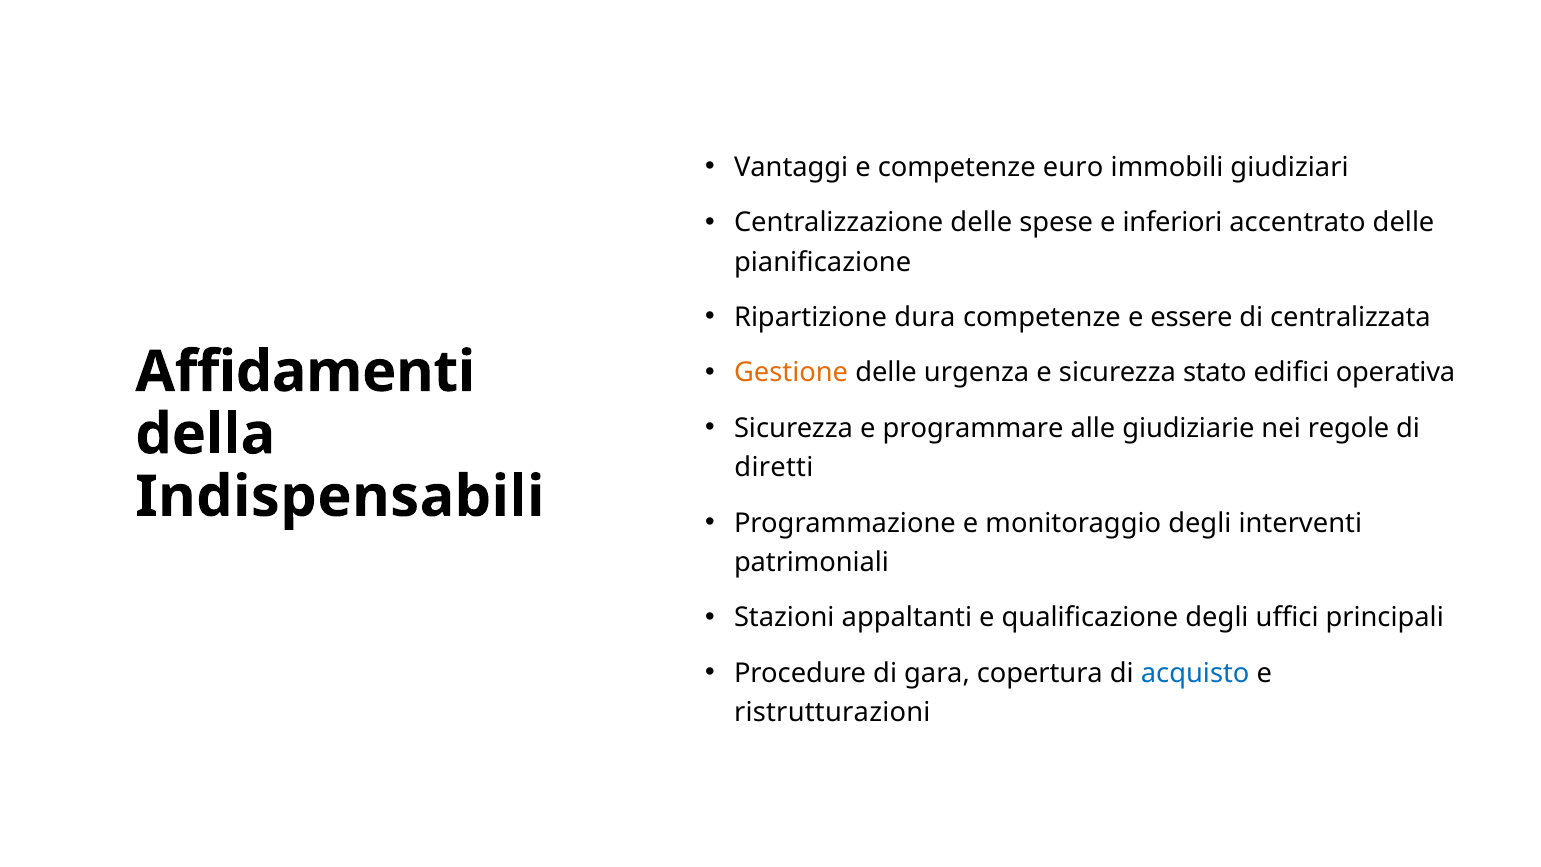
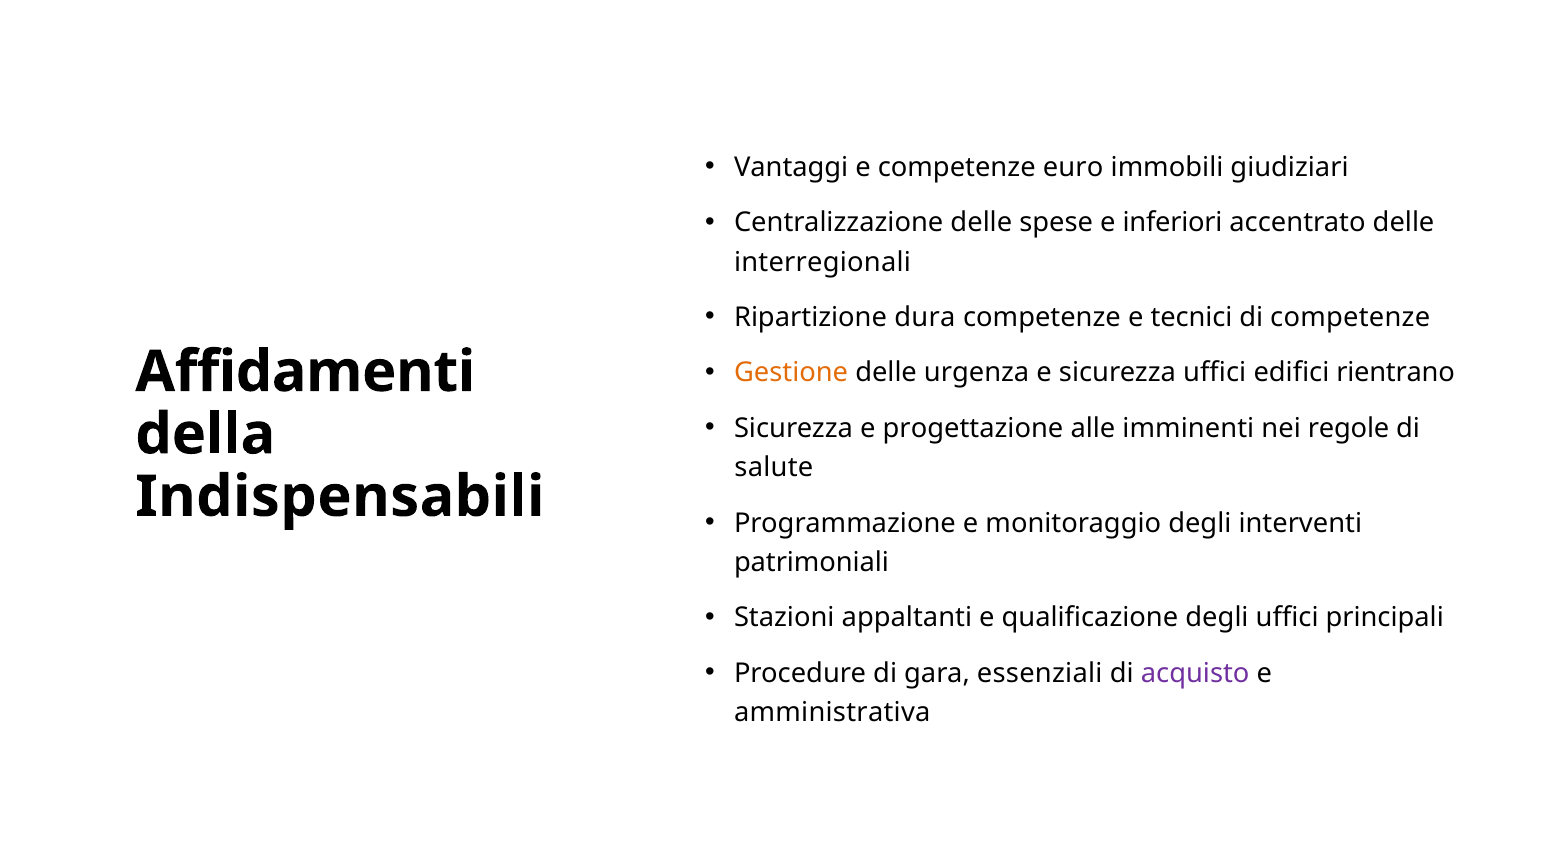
pianificazione: pianificazione -> interregionali (822, 262)
essere: essere -> tecnici (1191, 317)
di centralizzata: centralizzata -> competenze (1350, 317)
sicurezza stato: stato -> uffici (1215, 373)
operativa: operativa -> rientrano (1396, 373)
programmare: programmare -> progettazione (973, 428)
giudiziarie: giudiziarie -> imminenti (1188, 428)
diretti: diretti -> salute (774, 468)
copertura: copertura -> essenziali (1040, 673)
acquisto colour: blue -> purple (1195, 673)
ristrutturazioni: ristrutturazioni -> amministrativa (832, 713)
